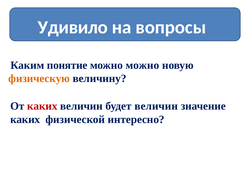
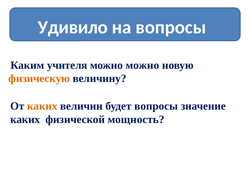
понятие: понятие -> учителя (67, 65)
каких colour: red -> orange (42, 106)
будет величин: величин -> вопросы (156, 106)
интересно: интересно -> мощность (136, 120)
